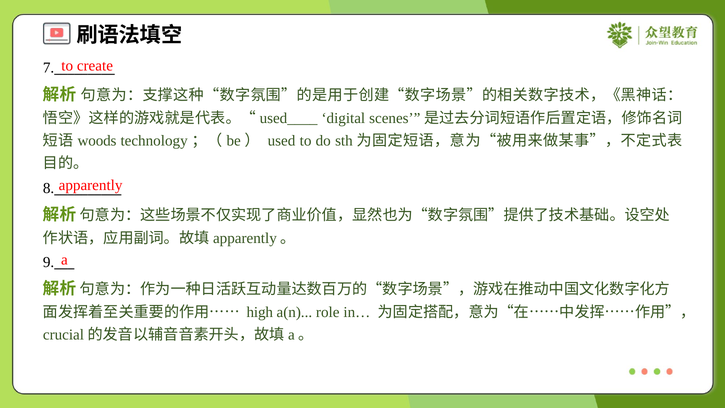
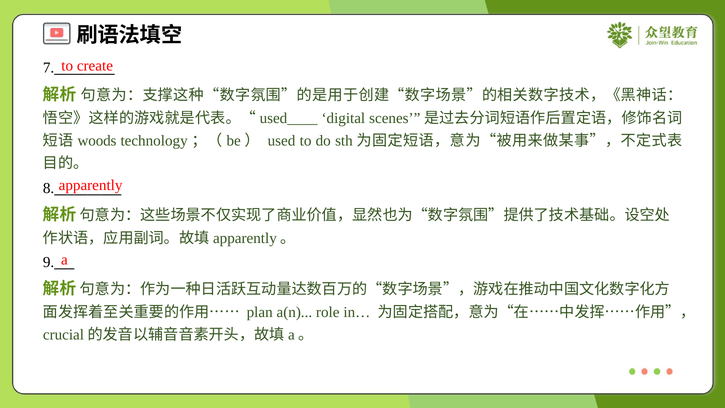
high: high -> plan (260, 312)
